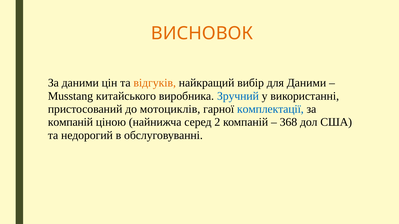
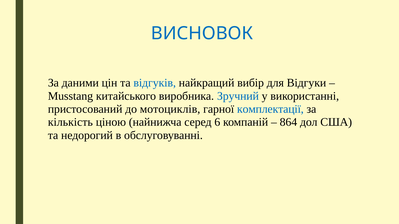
ВИСНОВОК colour: orange -> blue (202, 34)
відгуків colour: orange -> blue (155, 83)
для Даними: Даними -> Відгуки (306, 83)
компаній: компаній -> кількість (70, 122)
2: 2 -> 6 (217, 122)
368: 368 -> 864 (288, 122)
